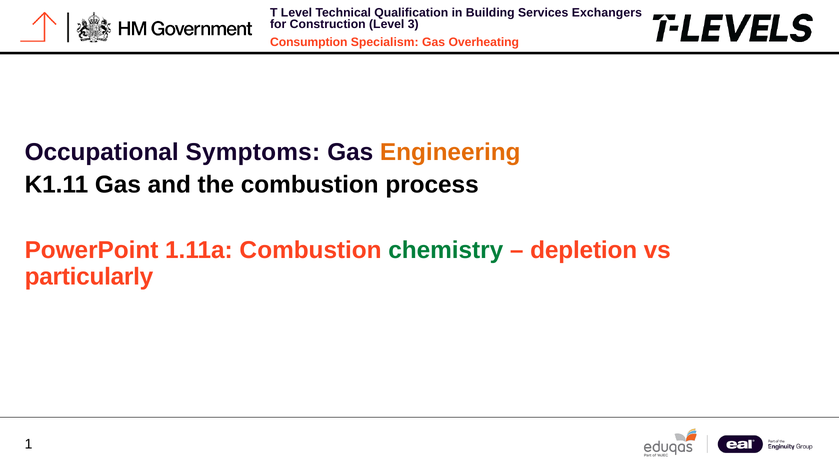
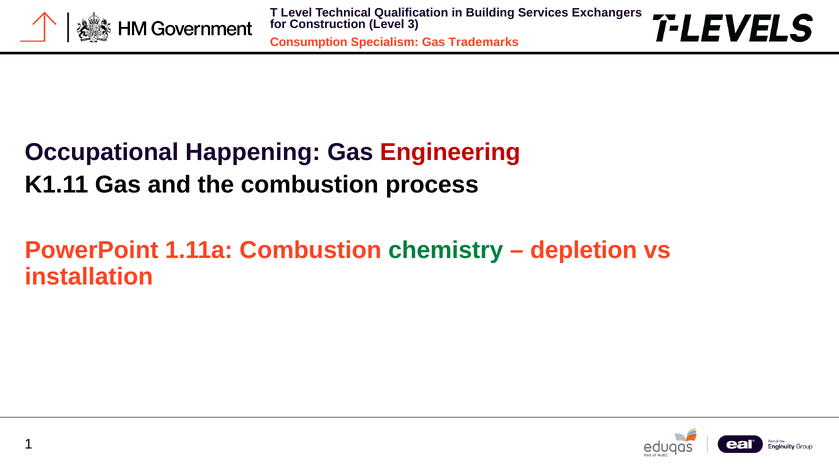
Overheating: Overheating -> Trademarks (484, 42)
Symptoms: Symptoms -> Happening (253, 152)
Engineering colour: orange -> red (450, 152)
particularly: particularly -> installation (89, 277)
